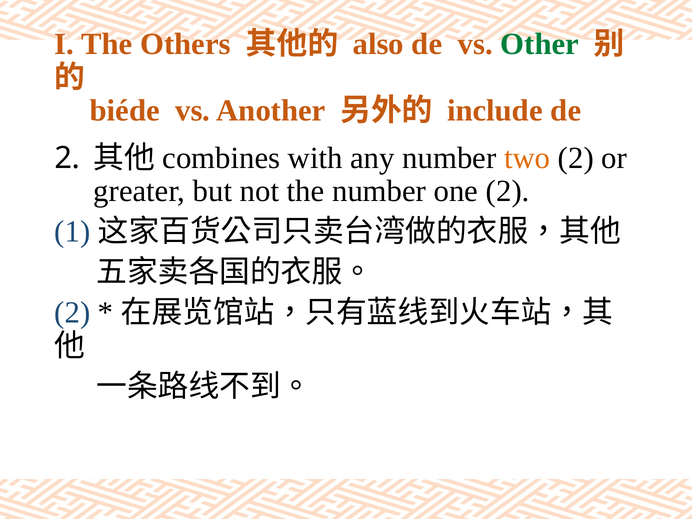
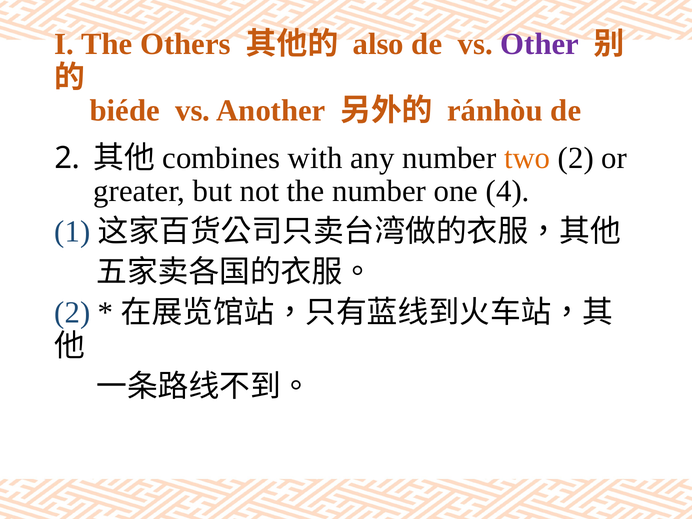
Other colour: green -> purple (540, 44)
include: include -> ránhòu (495, 111)
one 2: 2 -> 4 (508, 191)
